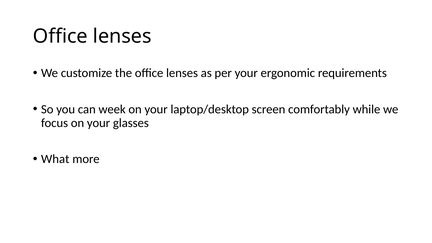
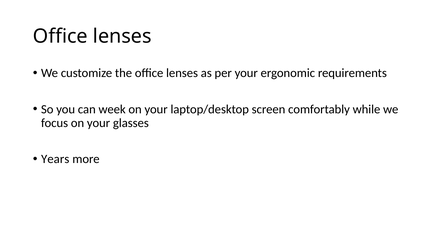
What: What -> Years (55, 159)
